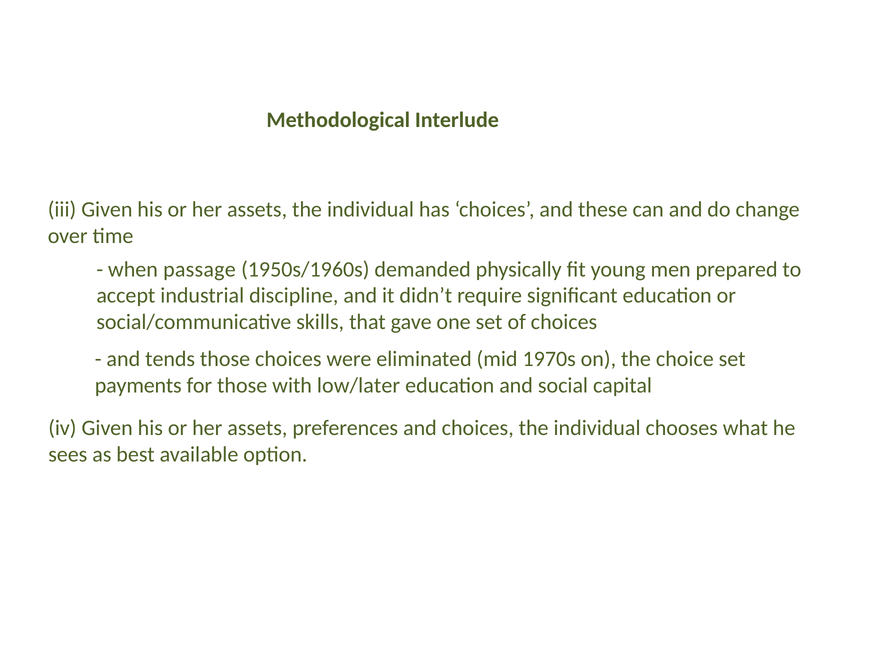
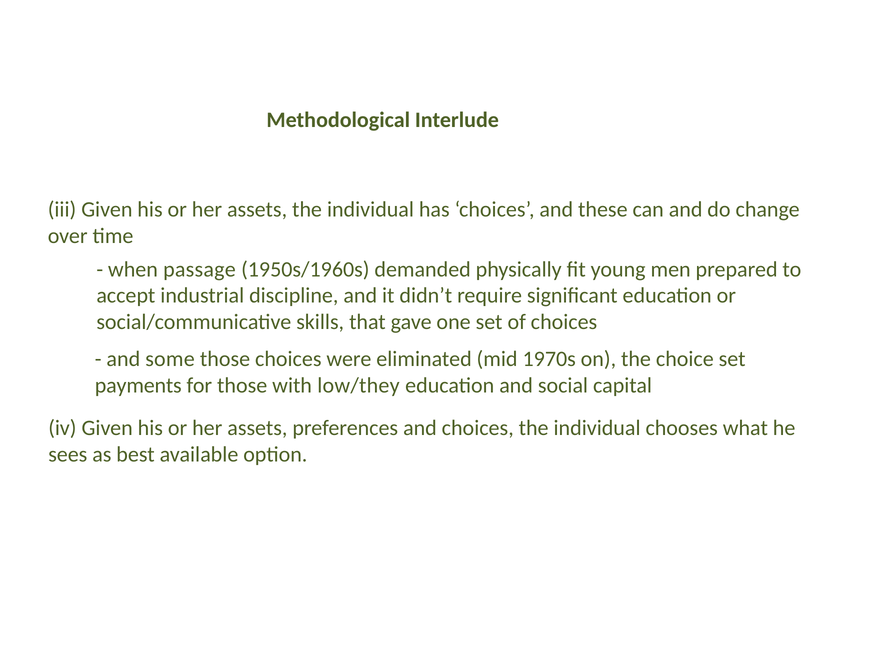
tends: tends -> some (170, 359)
low/later: low/later -> low/they (358, 386)
